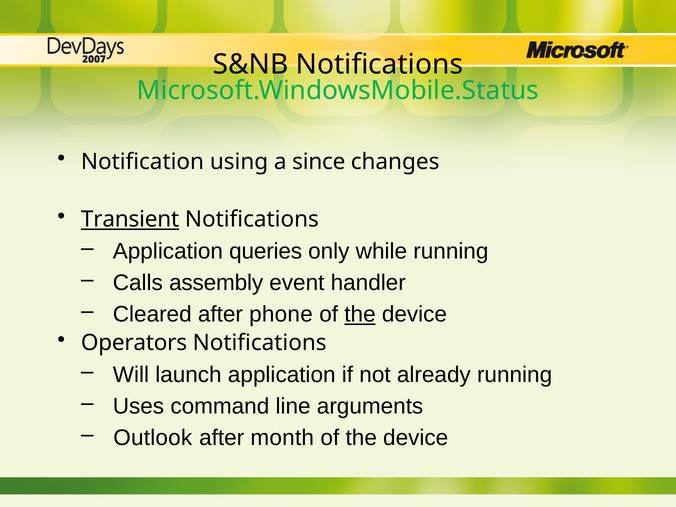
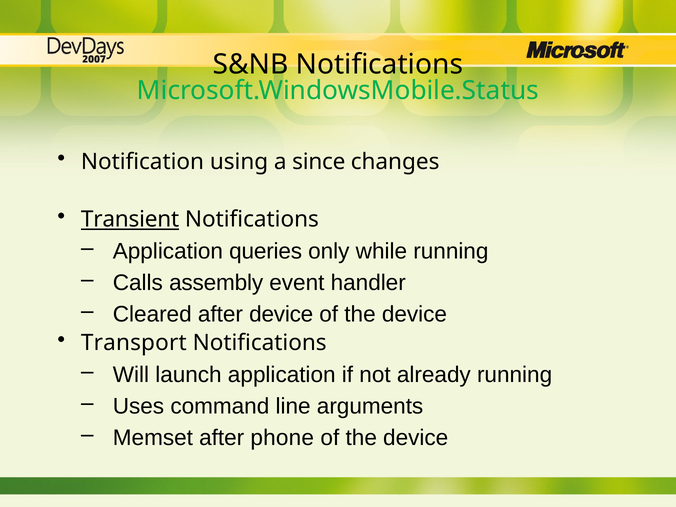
after phone: phone -> device (281, 314)
the underline: present -> none (360, 314)
Operators: Operators -> Transport (134, 343)
Outlook: Outlook -> Memset (153, 438)
month: month -> phone (282, 438)
